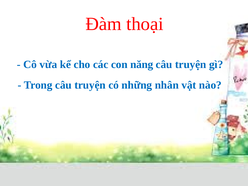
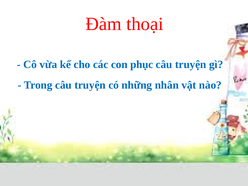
năng: năng -> phục (142, 64)
